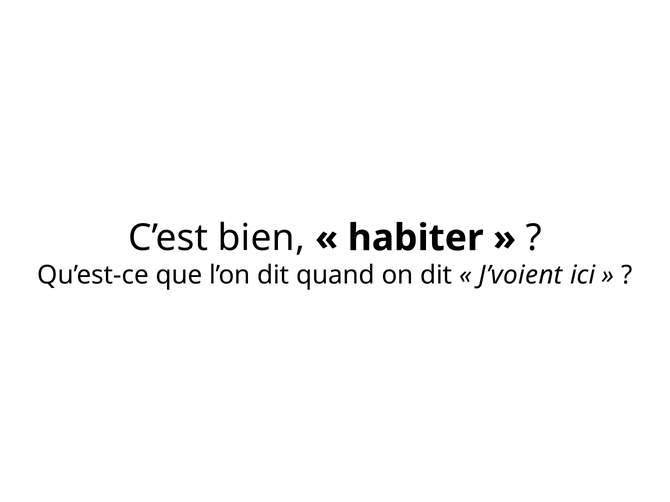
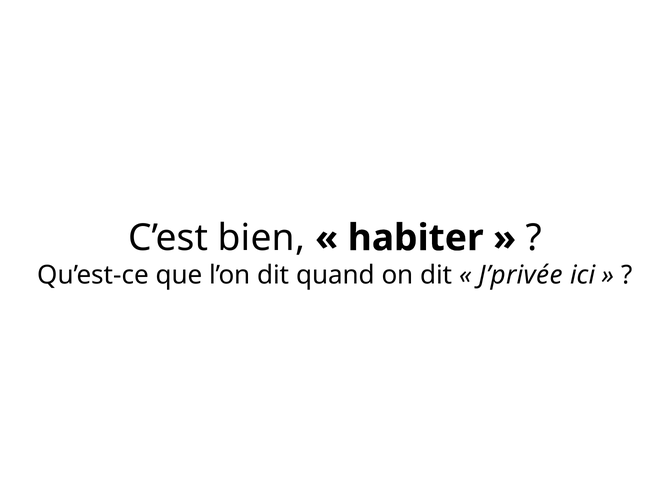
J’voient: J’voient -> J’privée (521, 275)
